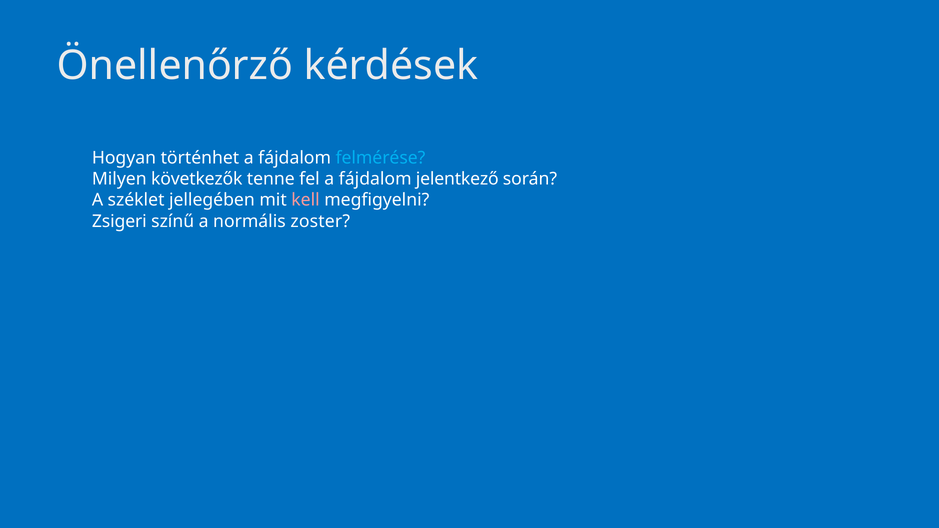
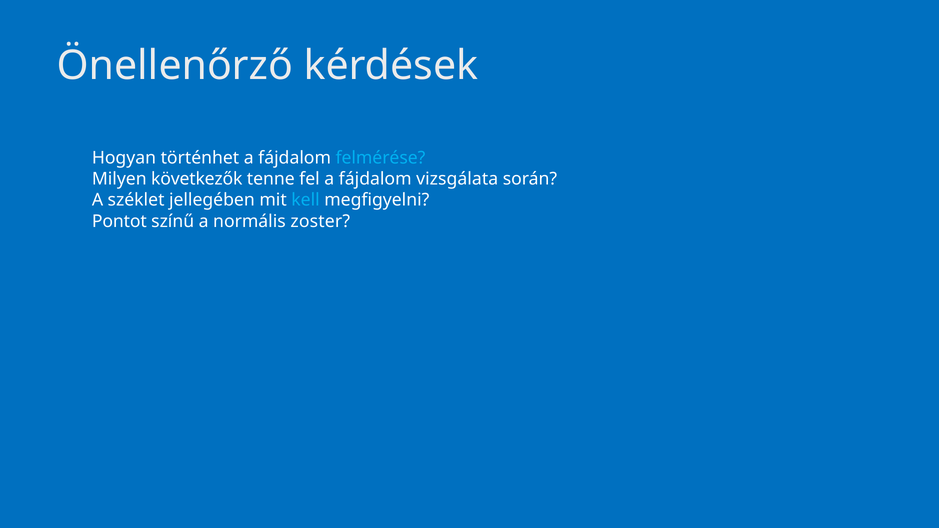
jelentkező: jelentkező -> vizsgálata (457, 179)
kell colour: pink -> light blue (306, 200)
Zsigeri: Zsigeri -> Pontot (119, 221)
